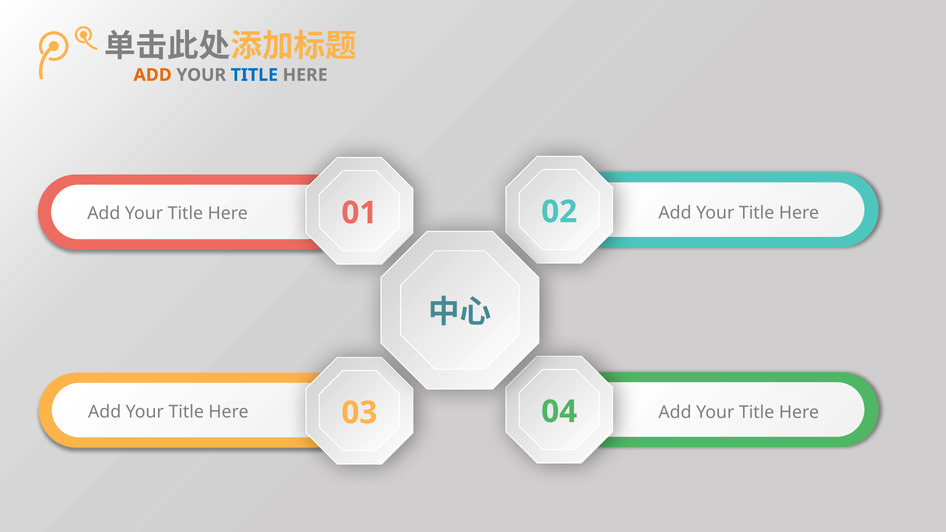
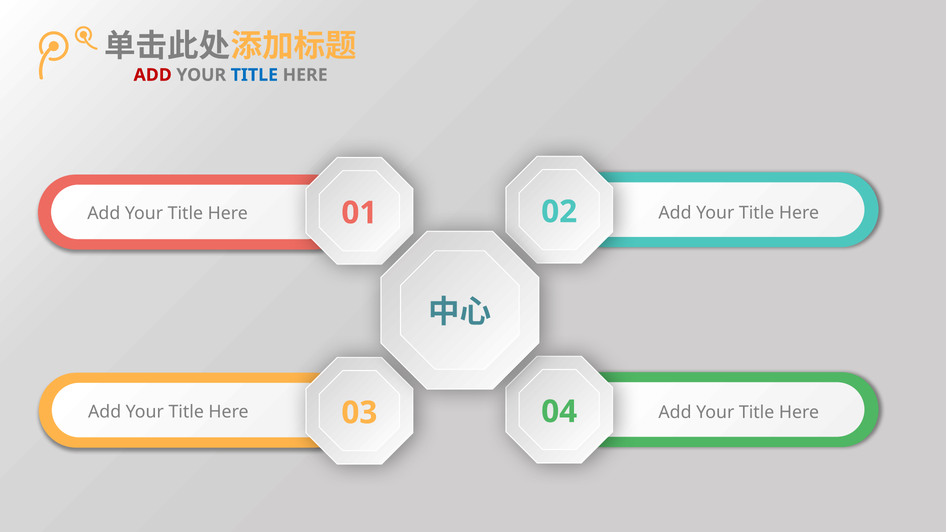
ADD colour: orange -> red (153, 75)
